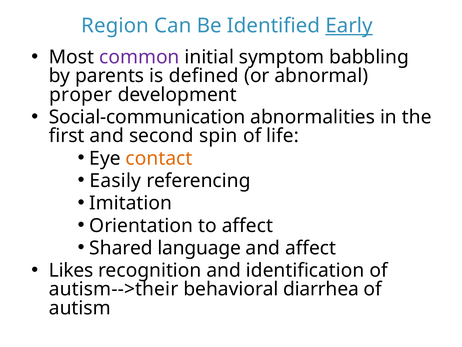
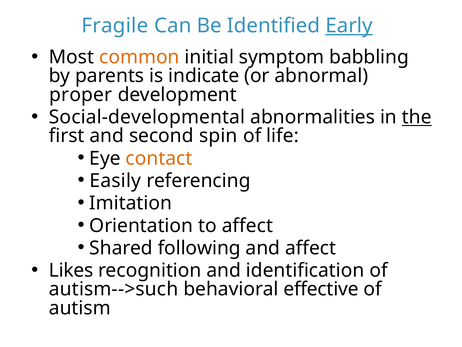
Region: Region -> Fragile (115, 26)
common colour: purple -> orange (139, 57)
defined: defined -> indicate (204, 76)
Social-communication: Social-communication -> Social-developmental (147, 117)
the underline: none -> present (417, 117)
language: language -> following (199, 248)
autism-->their: autism-->their -> autism-->such (114, 289)
diarrhea: diarrhea -> effective (321, 289)
